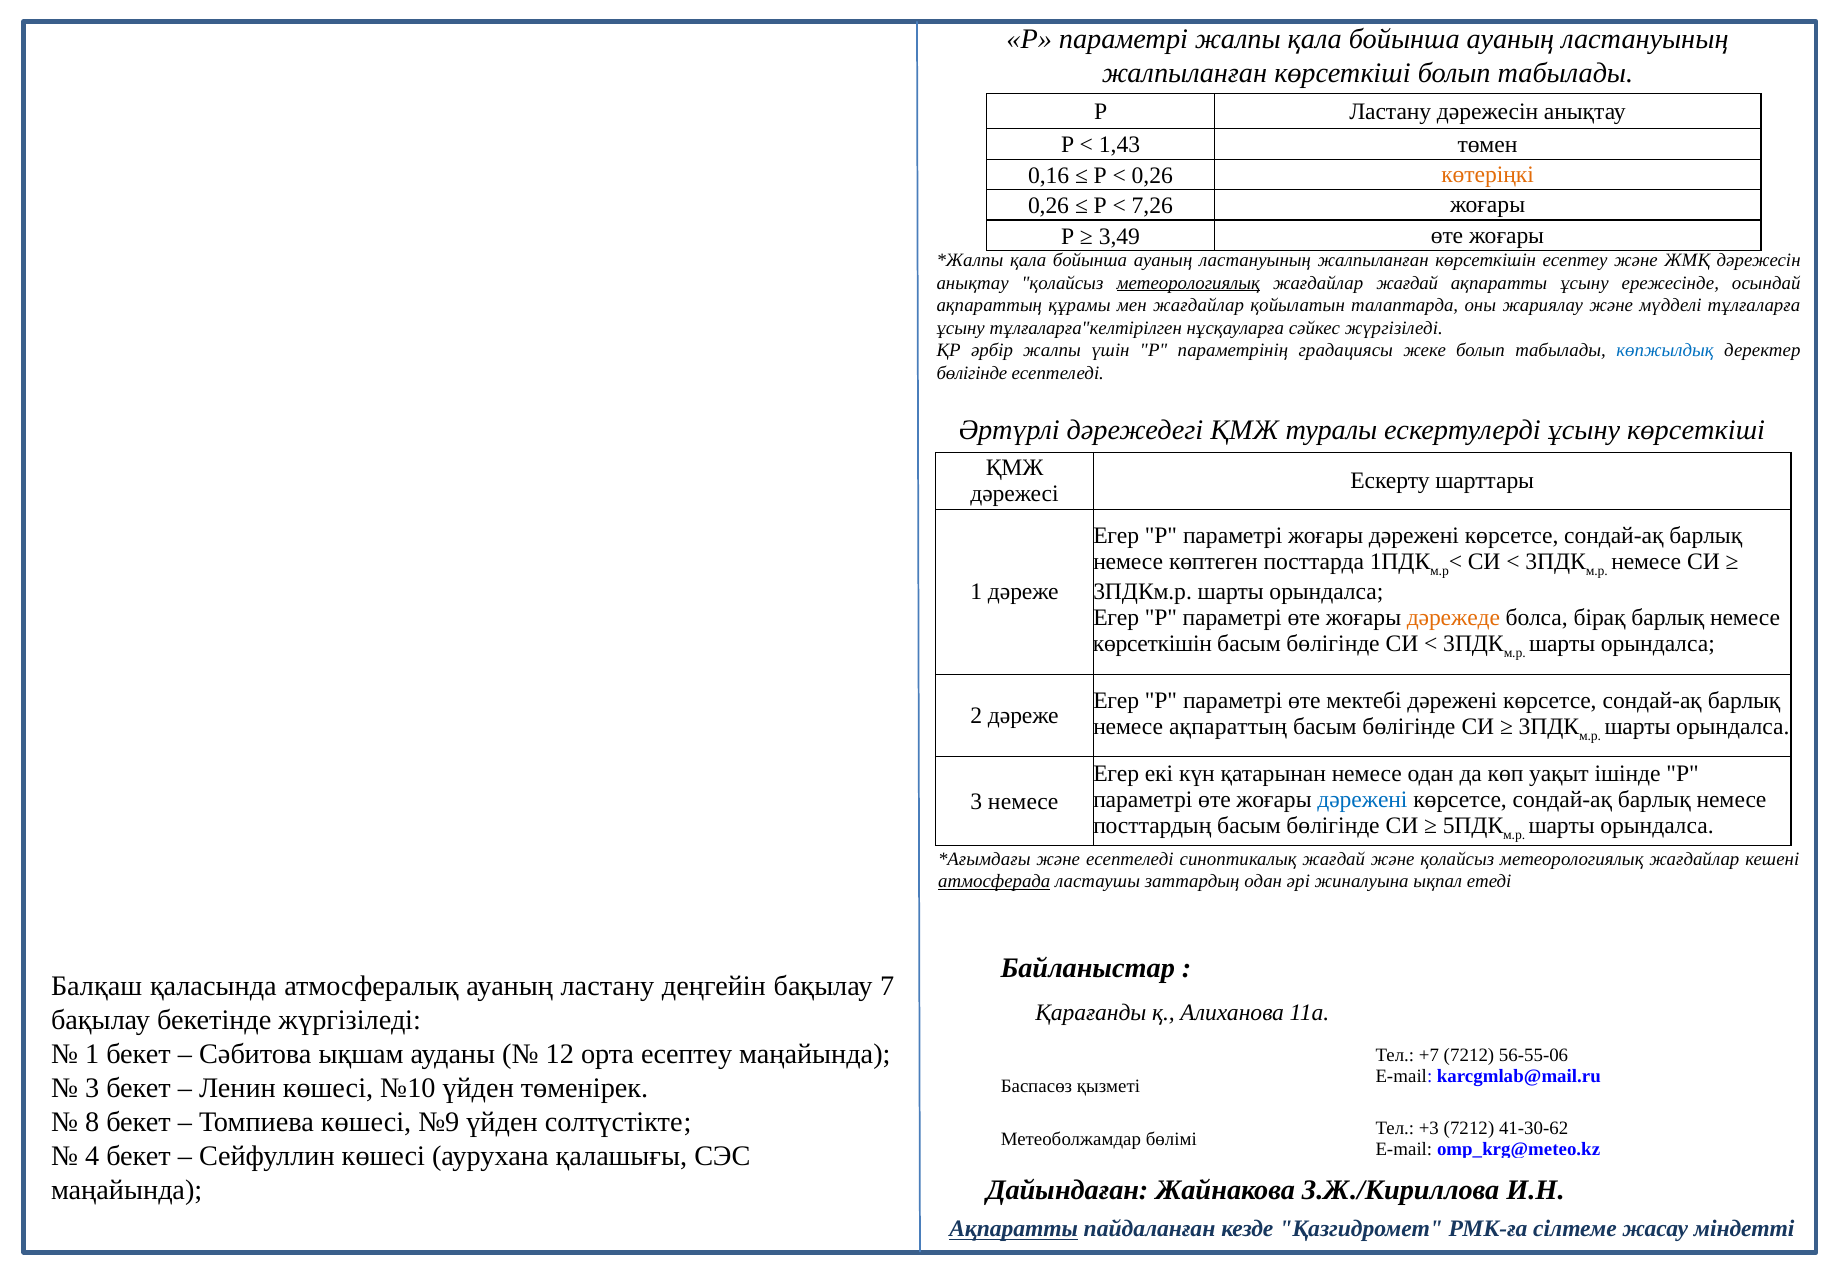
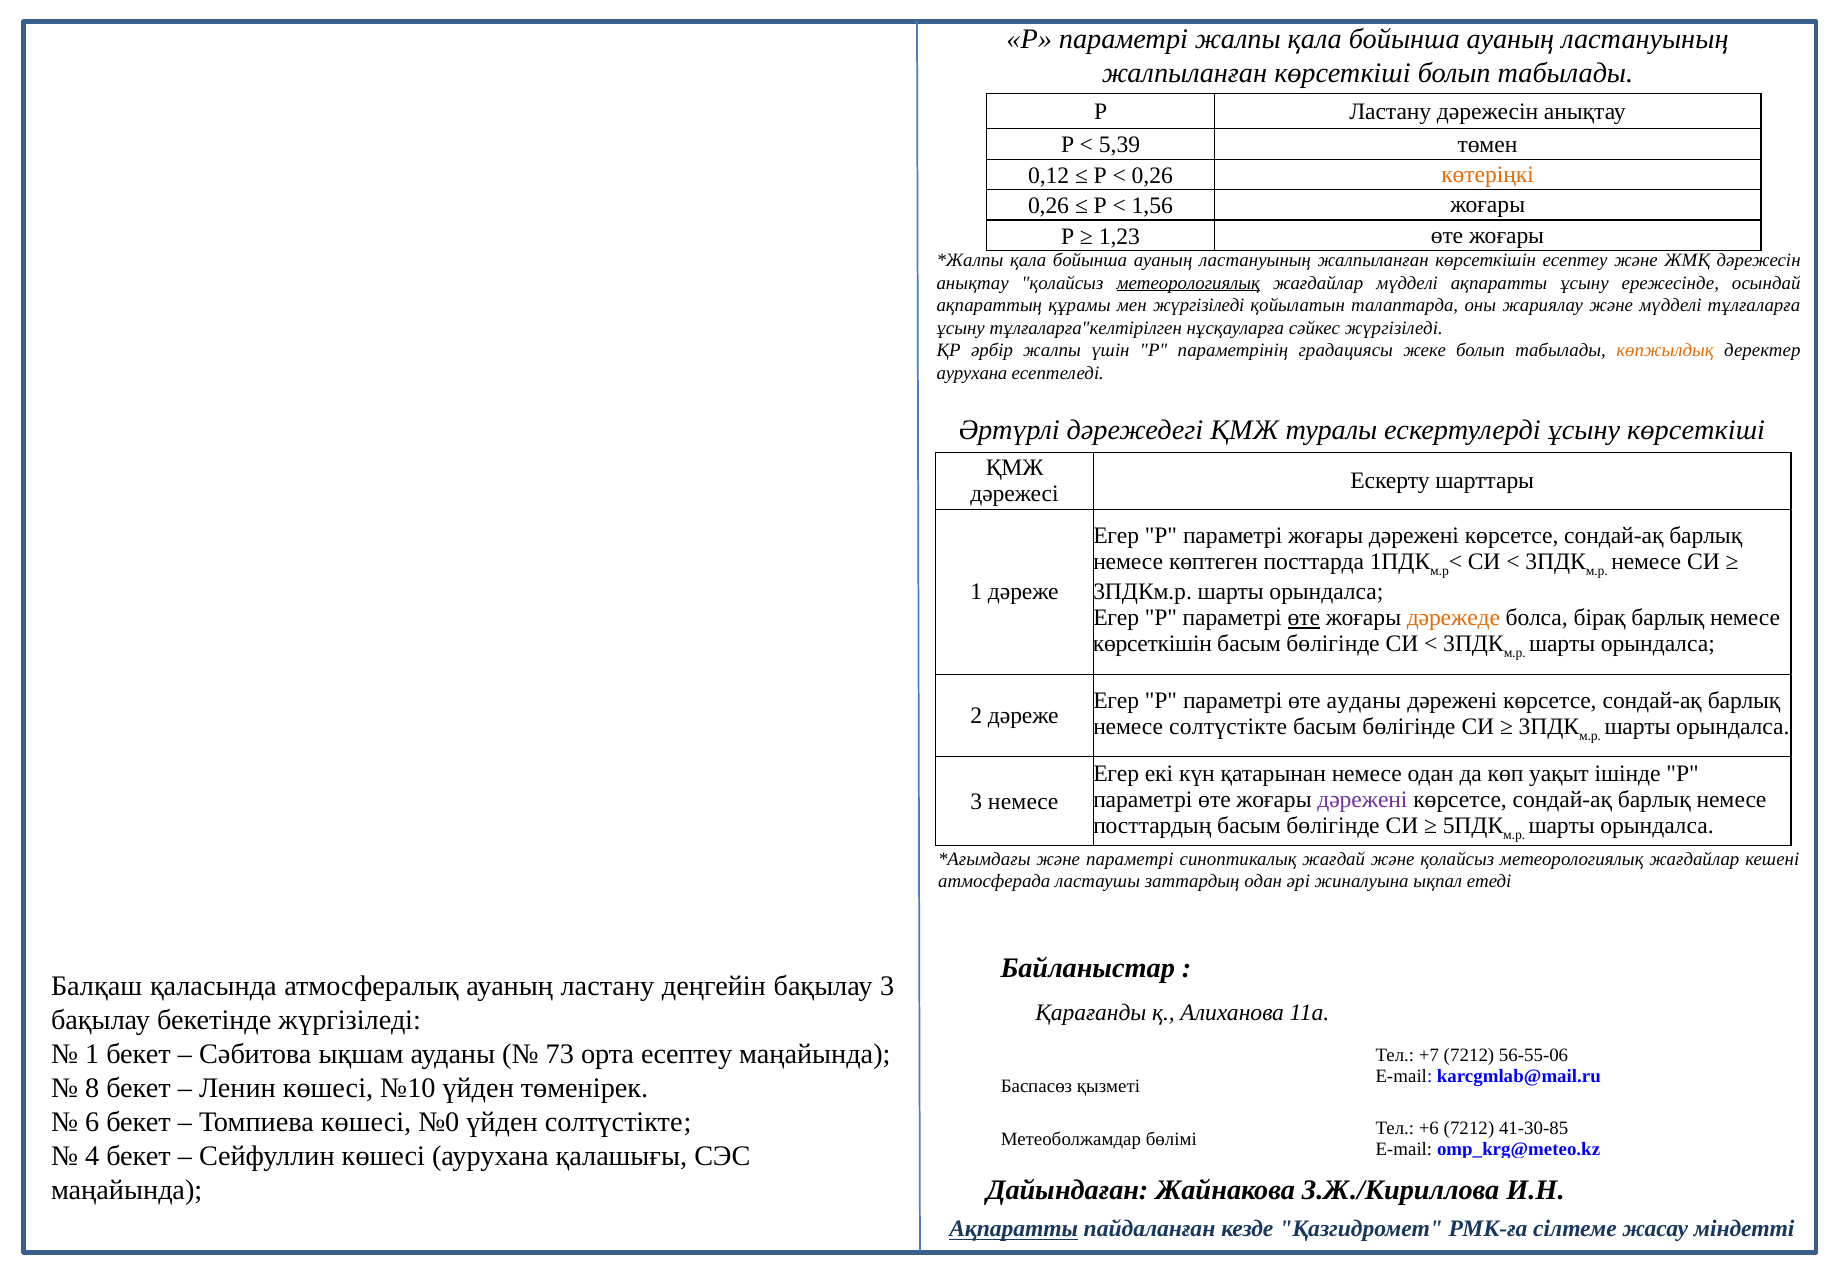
1,43: 1,43 -> 5,39 (1120, 145)
0,16: 0,16 -> 0,12 (1049, 175)
7,26: 7,26 -> 1,56 (1152, 206)
3,49: 3,49 -> 1,23 (1119, 236)
жағдайлар жағдай: жағдай -> мүдделі (1407, 283)
мен жағдайлар: жағдайлар -> жүргізіледі (1199, 305)
көпжылдық colour: blue -> orange (1665, 351)
бөлігінде: бөлігінде -> аурухана (972, 373)
өте underline: none -> present (1304, 618)
өте мектебі: мектебі -> ауданы (1364, 700)
немесе ақпараттың: ақпараттың -> солтүстікте (1228, 726)
дәрежені colour: blue -> purple (1362, 799)
және есептеледі: есептеледі -> параметрі (1130, 859)
атмосферада underline: present -> none (994, 882)
бақылау 7: 7 -> 3 (887, 986)
12: 12 -> 73 (560, 1054)
3: 3 -> 8 (92, 1088)
8: 8 -> 6 (92, 1122)
№9: №9 -> №0 (439, 1122)
+3: +3 -> +6 (1429, 1128)
41-30-62: 41-30-62 -> 41-30-85 (1534, 1128)
